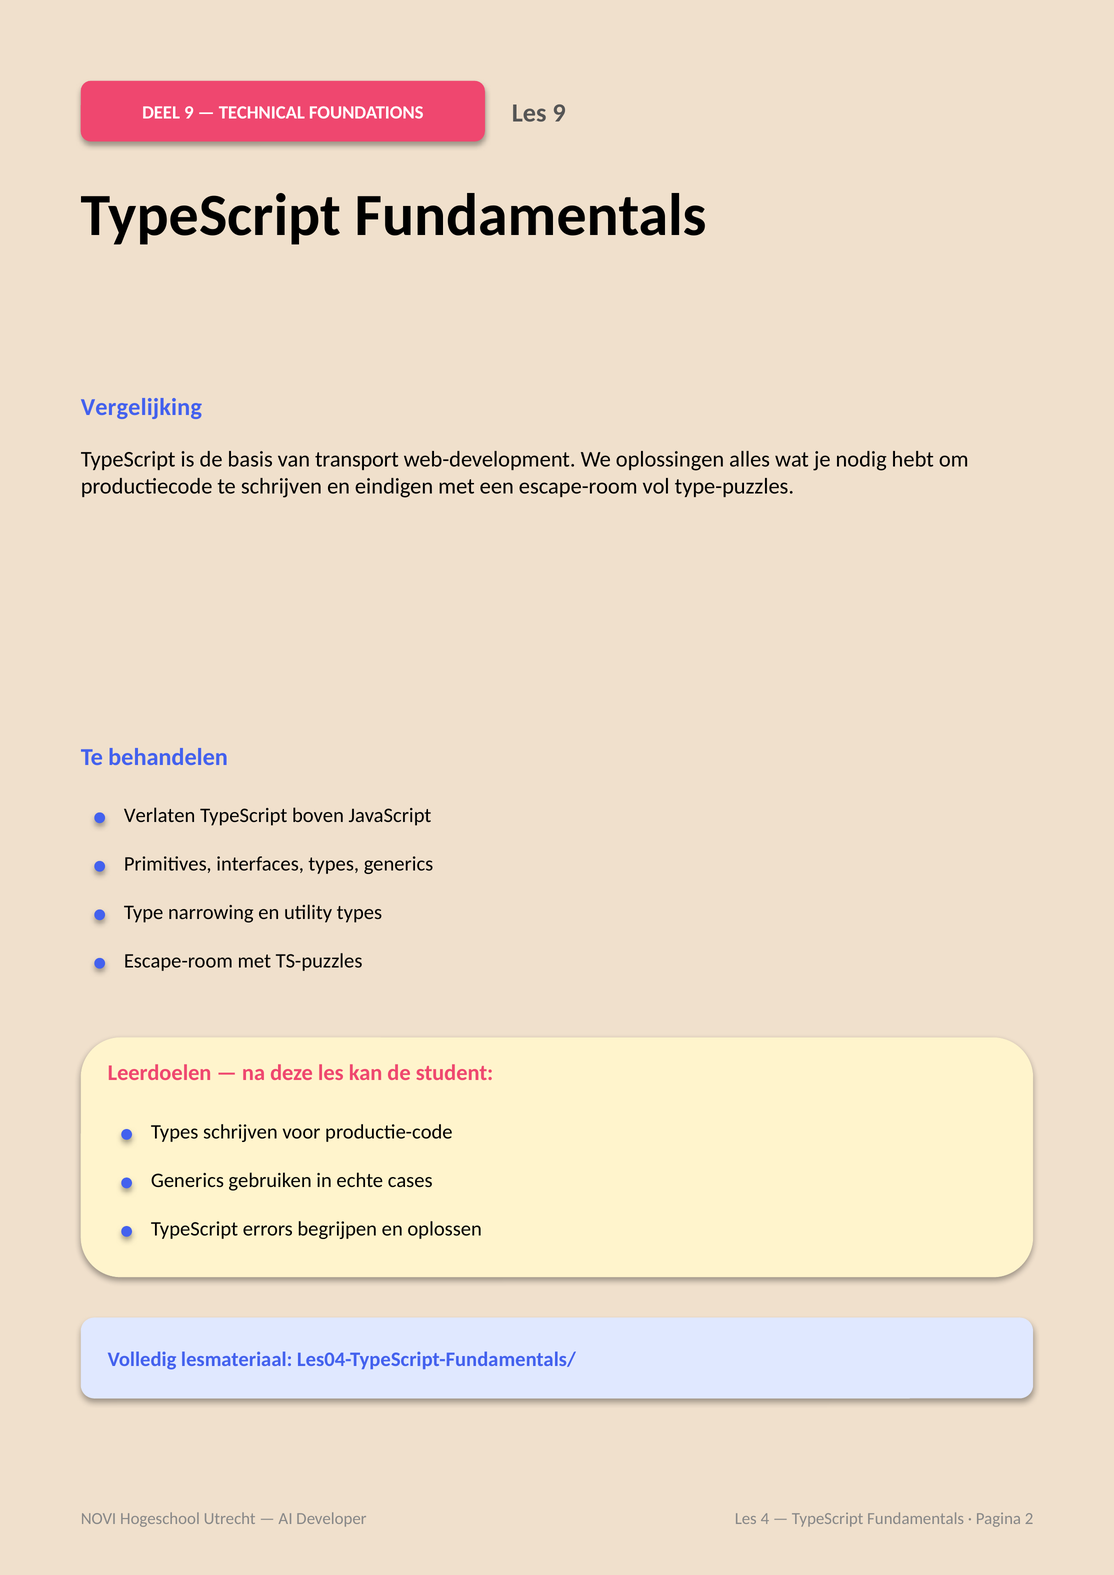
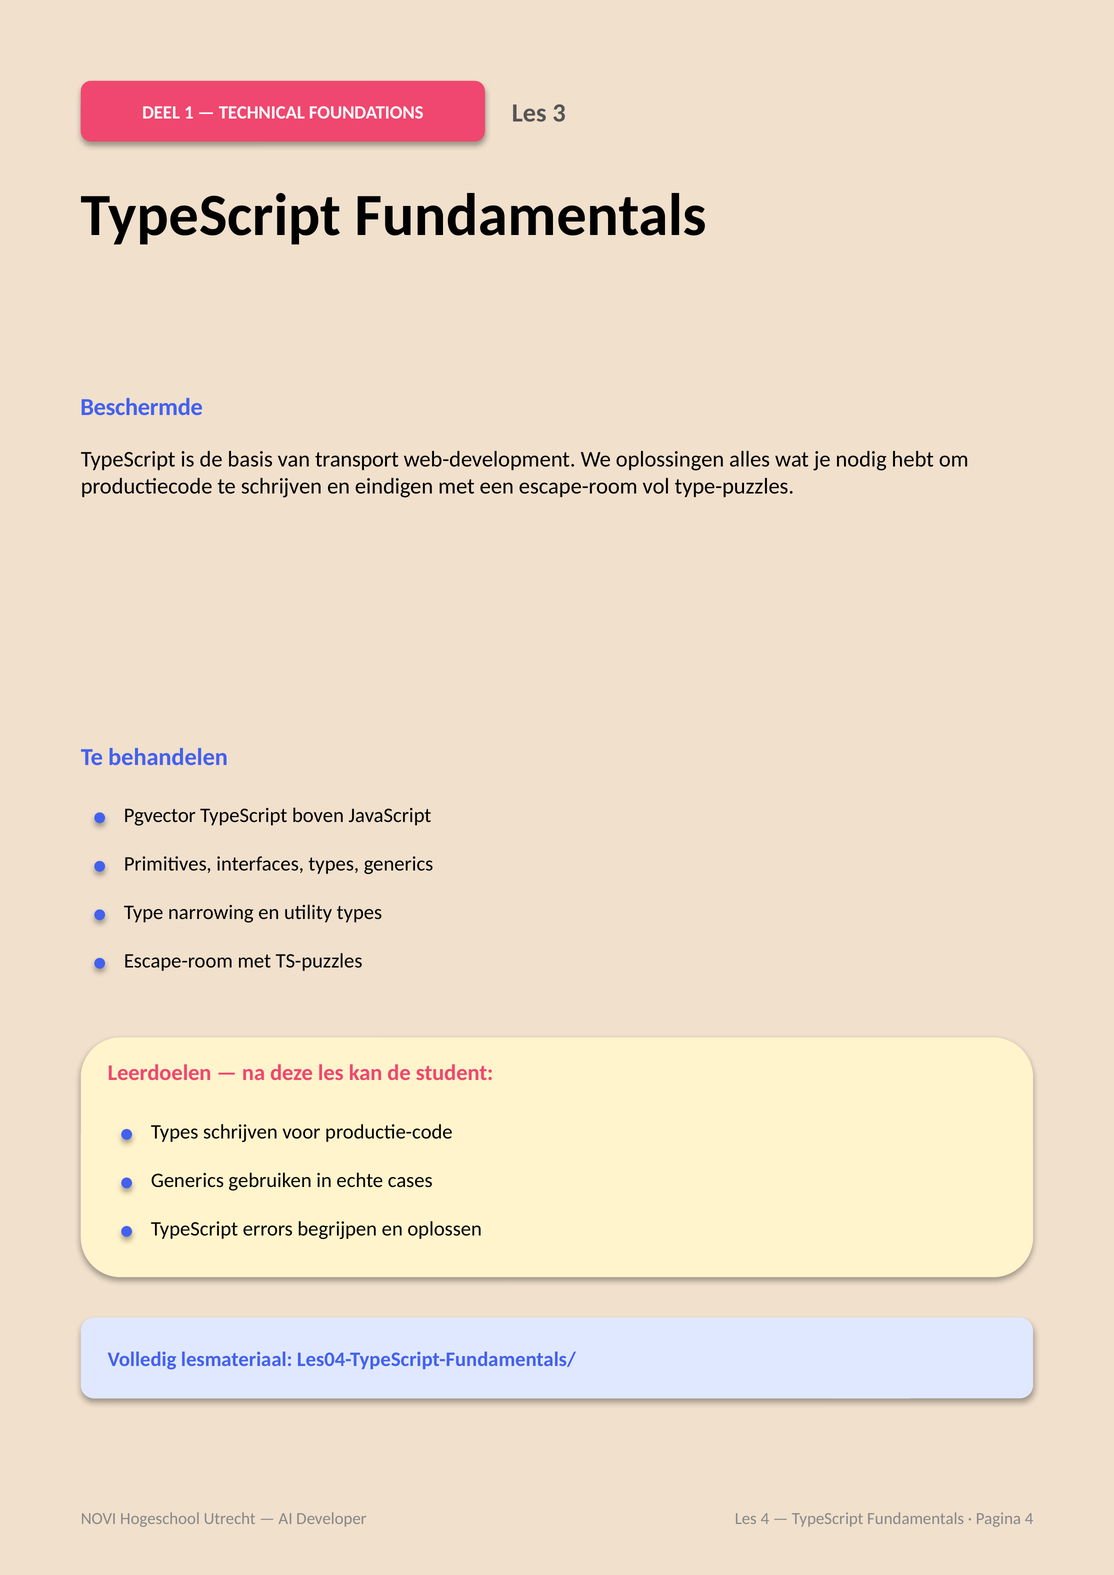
DEEL 9: 9 -> 1 (189, 112)
Les 9: 9 -> 3 (559, 113)
Vergelijking: Vergelijking -> Beschermde (142, 407)
Verlaten: Verlaten -> Pgvector (160, 815)
Pagina 2: 2 -> 4 (1029, 1519)
